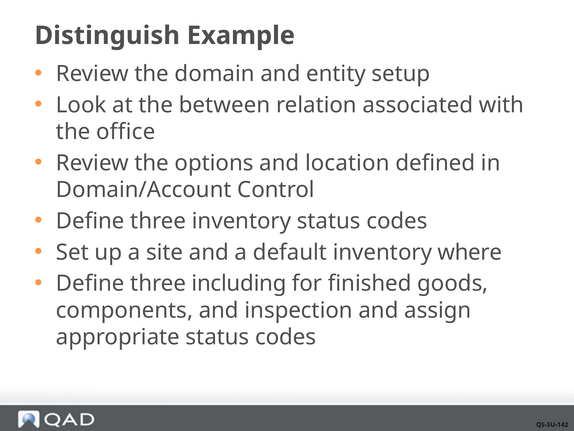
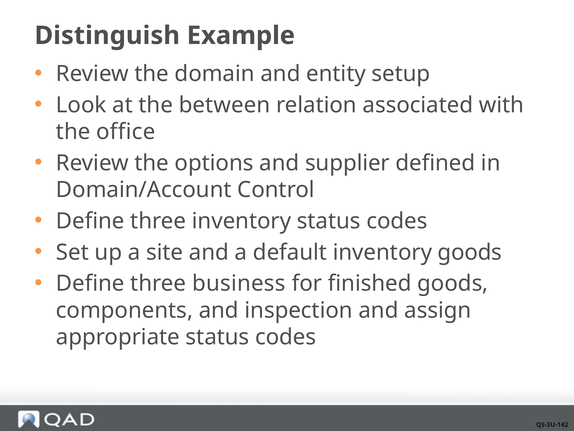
location: location -> supplier (347, 163)
inventory where: where -> goods (470, 252)
including: including -> business (239, 283)
